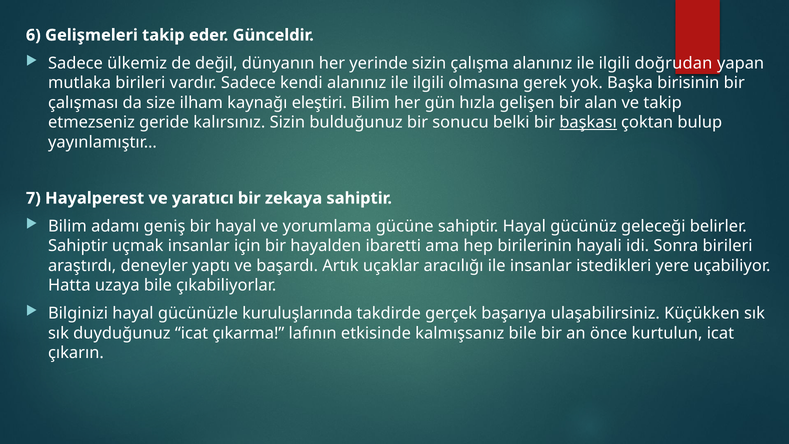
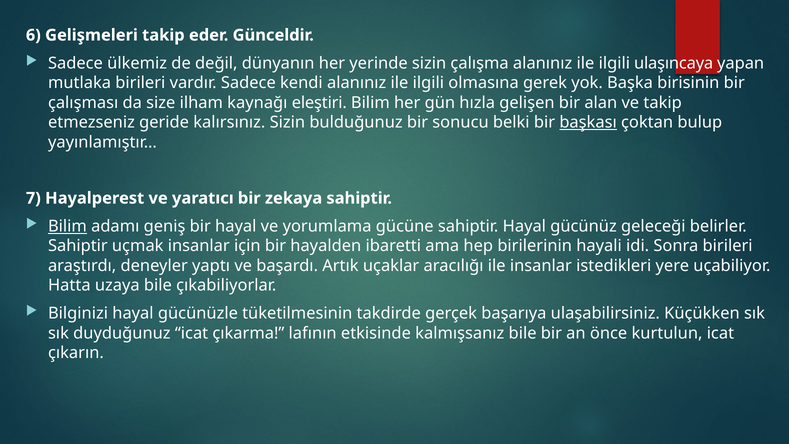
doğrudan: doğrudan -> ulaşıncaya (674, 63)
Bilim underline: none -> present (67, 226)
kuruluşlarında: kuruluşlarında -> tüketilmesinin (297, 313)
